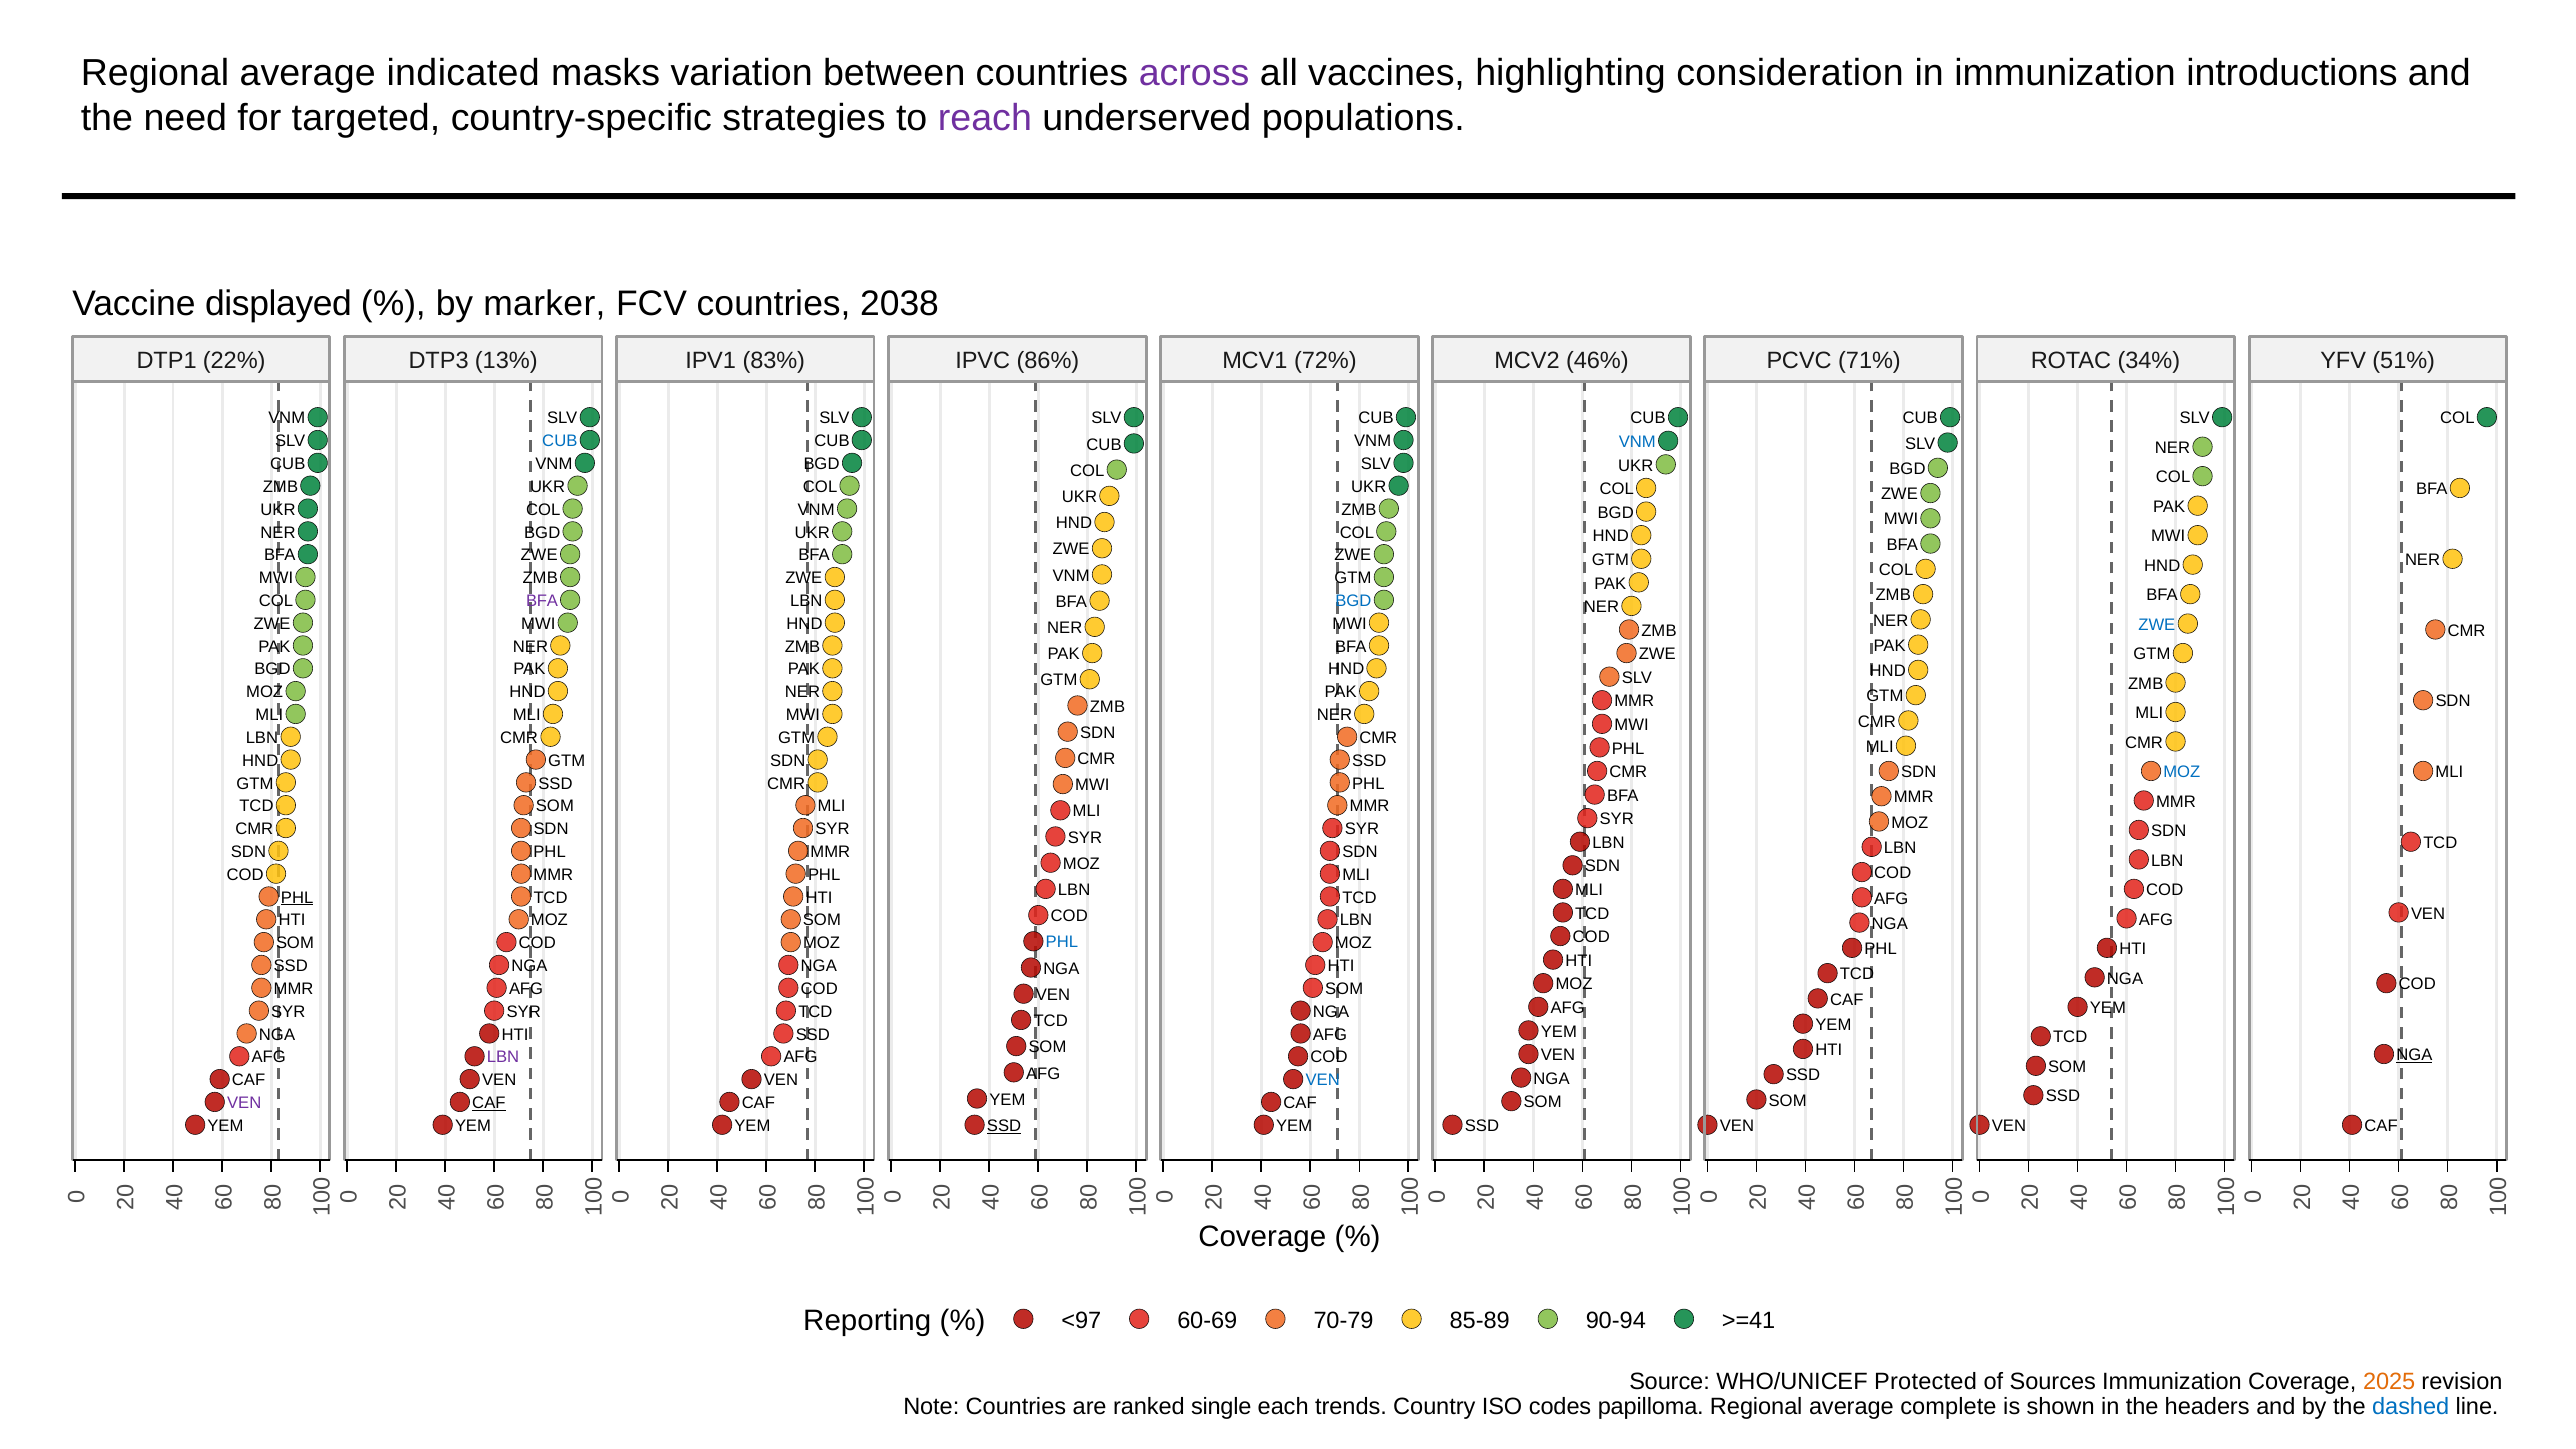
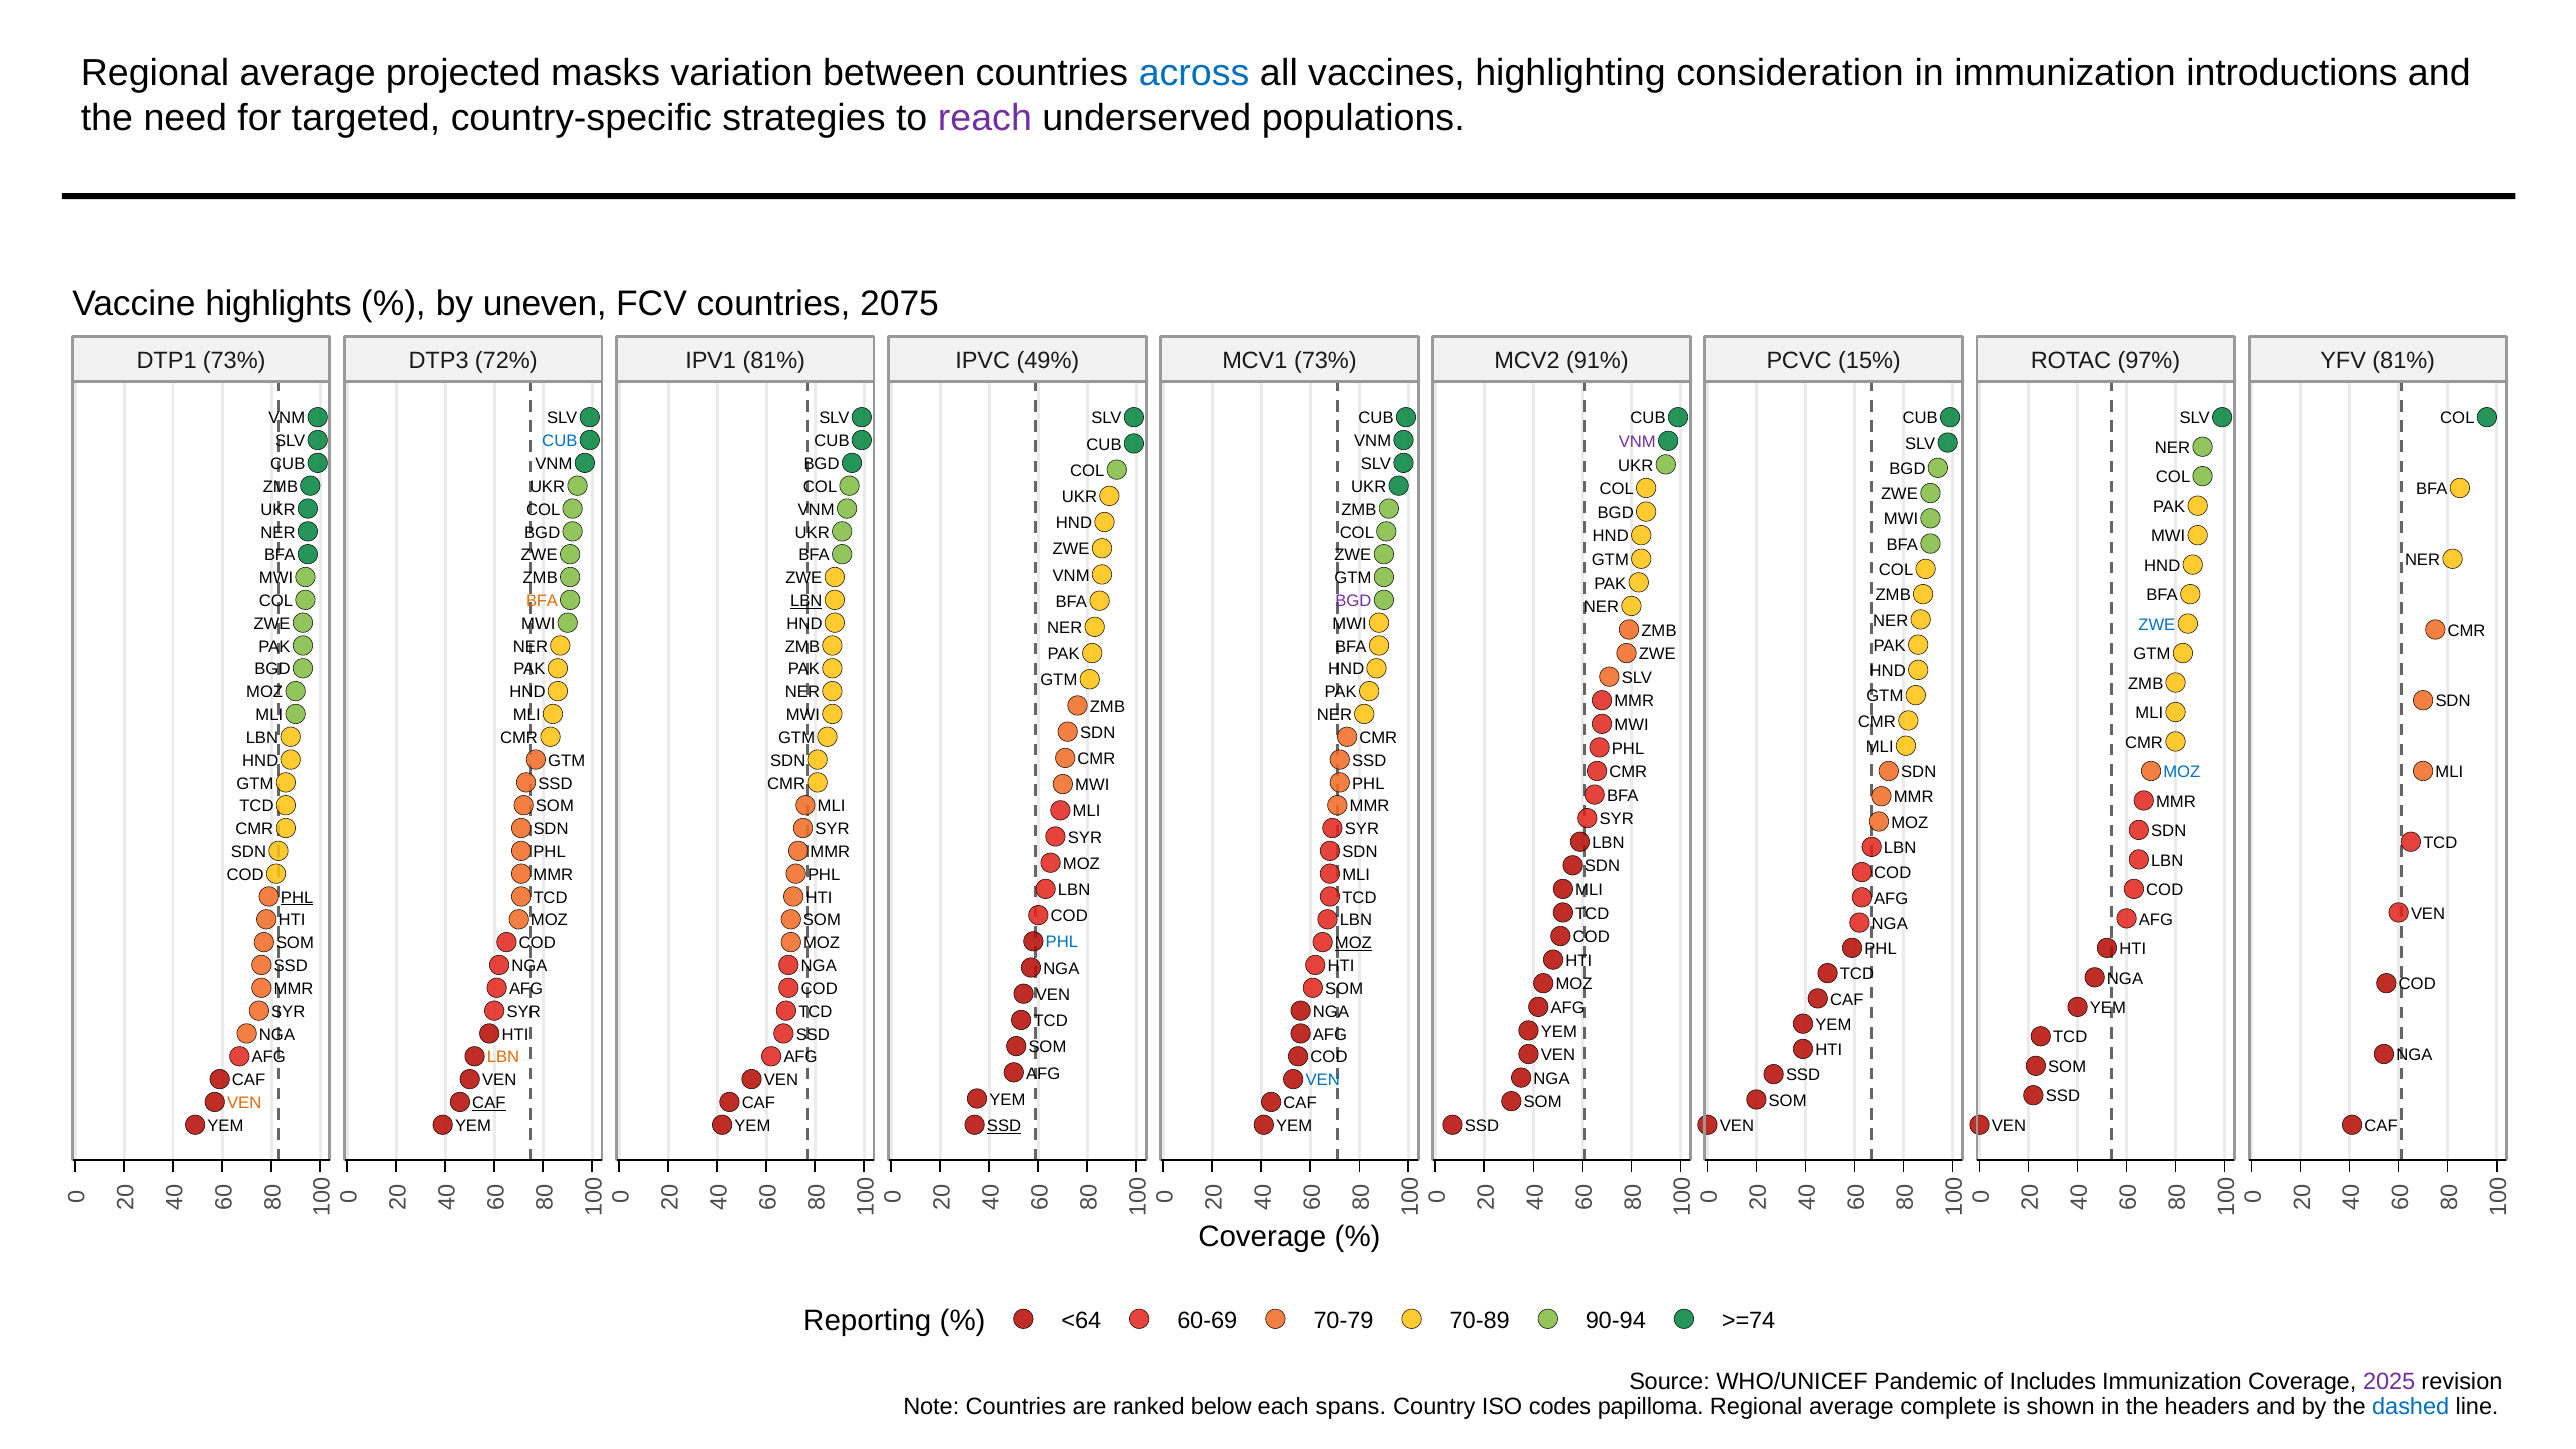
indicated: indicated -> projected (463, 73)
across colour: purple -> blue (1194, 73)
displayed: displayed -> highlights (279, 304)
marker: marker -> uneven (545, 304)
2038: 2038 -> 2075 (900, 304)
DTP1 22%: 22% -> 73% (234, 361)
13%: 13% -> 72% (506, 361)
IPV1 83%: 83% -> 81% (774, 361)
86%: 86% -> 49% (1048, 361)
MCV1 72%: 72% -> 73% (1325, 361)
46%: 46% -> 91% (1597, 361)
71%: 71% -> 15% (1869, 361)
34%: 34% -> 97% (2149, 361)
YFV 51%: 51% -> 81% (2404, 361)
VNM colour: blue -> purple (1637, 442)
BFA colour: purple -> orange (542, 601)
LBN underline: none -> present (806, 601)
BGD colour: blue -> purple (1353, 601)
MOZ underline: none -> present (1353, 943)
NGA underline: present -> none (2414, 1055)
LBN colour: purple -> orange (503, 1057)
VEN colour: purple -> orange (244, 1103)
<97: <97 -> <64 (1081, 1320)
85-89: 85-89 -> 70-89 (1480, 1320)
>=41: >=41 -> >=74 (1749, 1320)
Protected: Protected -> Pandemic (1926, 1381)
Sources: Sources -> Includes (2053, 1381)
2025 colour: orange -> purple (2389, 1381)
single: single -> below (1221, 1407)
trends: trends -> spans (1351, 1407)
